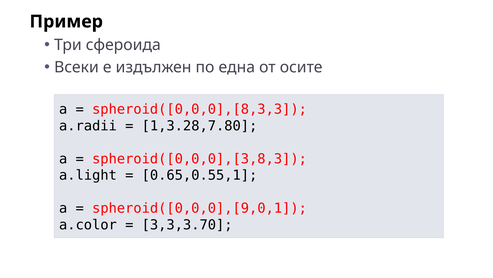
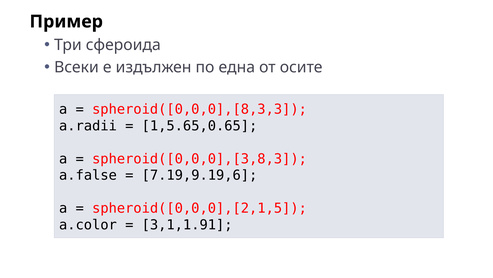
1,3.28,7.80: 1,3.28,7.80 -> 1,5.65,0.65 (200, 126)
a.light: a.light -> a.false (88, 175)
0.65,0.55,1: 0.65,0.55,1 -> 7.19,9.19,6 (200, 175)
spheroid([0,0,0],[9,0,1: spheroid([0,0,0],[9,0,1 -> spheroid([0,0,0],[2,1,5 (199, 208)
3,3,3.70: 3,3,3.70 -> 3,1,1.91 (187, 224)
